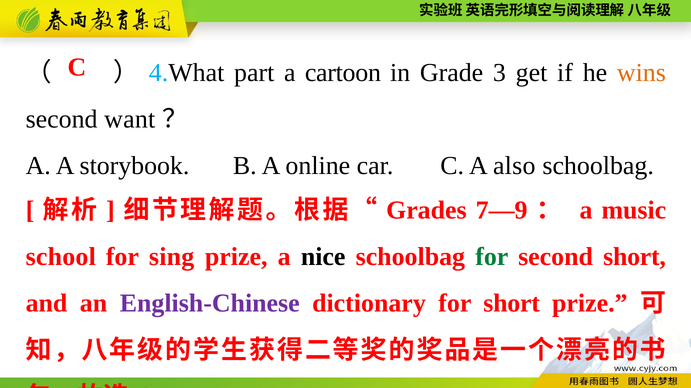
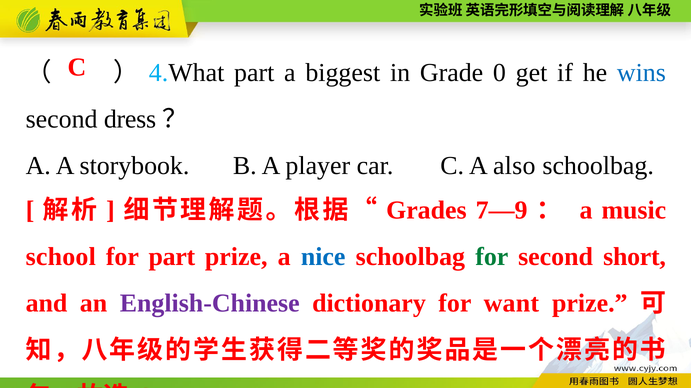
cartoon: cartoon -> biggest (343, 73)
3: 3 -> 0 (499, 73)
wins colour: orange -> blue (641, 73)
want: want -> dress (130, 119)
online: online -> player (318, 166)
for sing: sing -> part (172, 257)
nice colour: black -> blue (323, 257)
for short: short -> want (511, 304)
